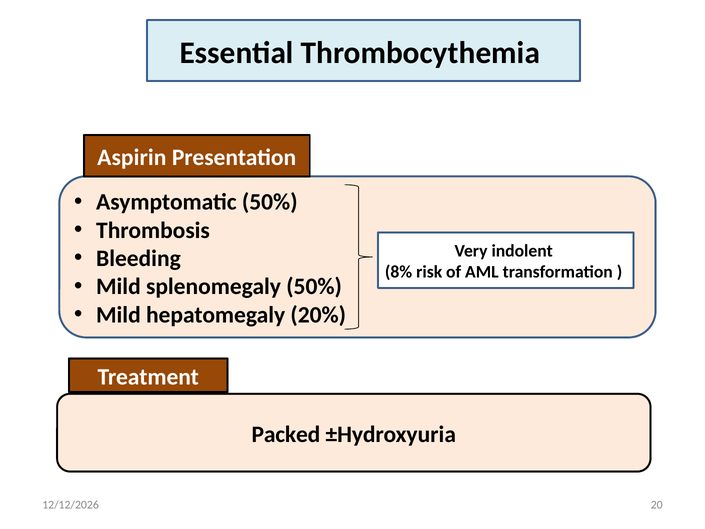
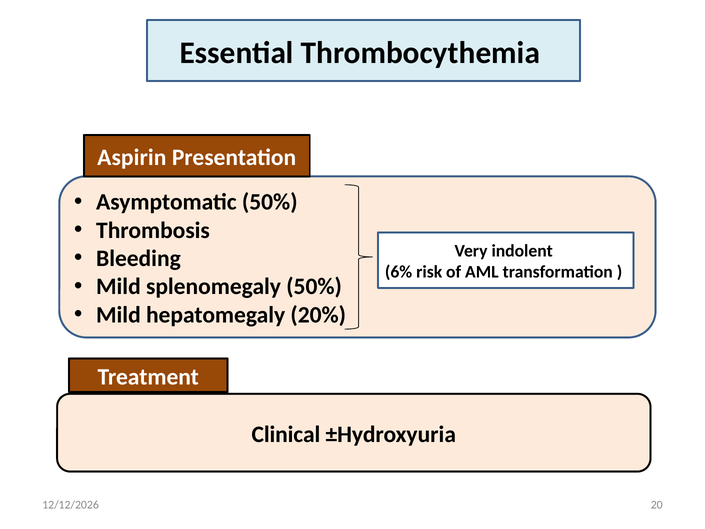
8%: 8% -> 6% (399, 272)
Packed: Packed -> Clinical (286, 434)
